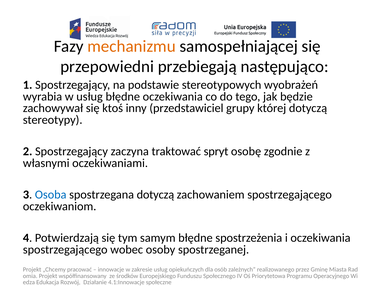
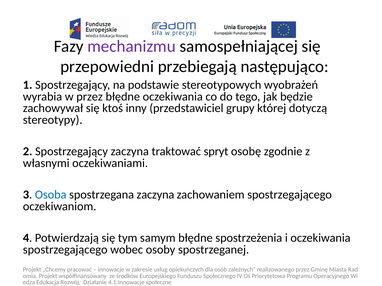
mechanizmu colour: orange -> purple (132, 46)
w usług: usług -> przez (90, 97)
spostrzegana dotyczą: dotyczą -> zaczyna (155, 195)
